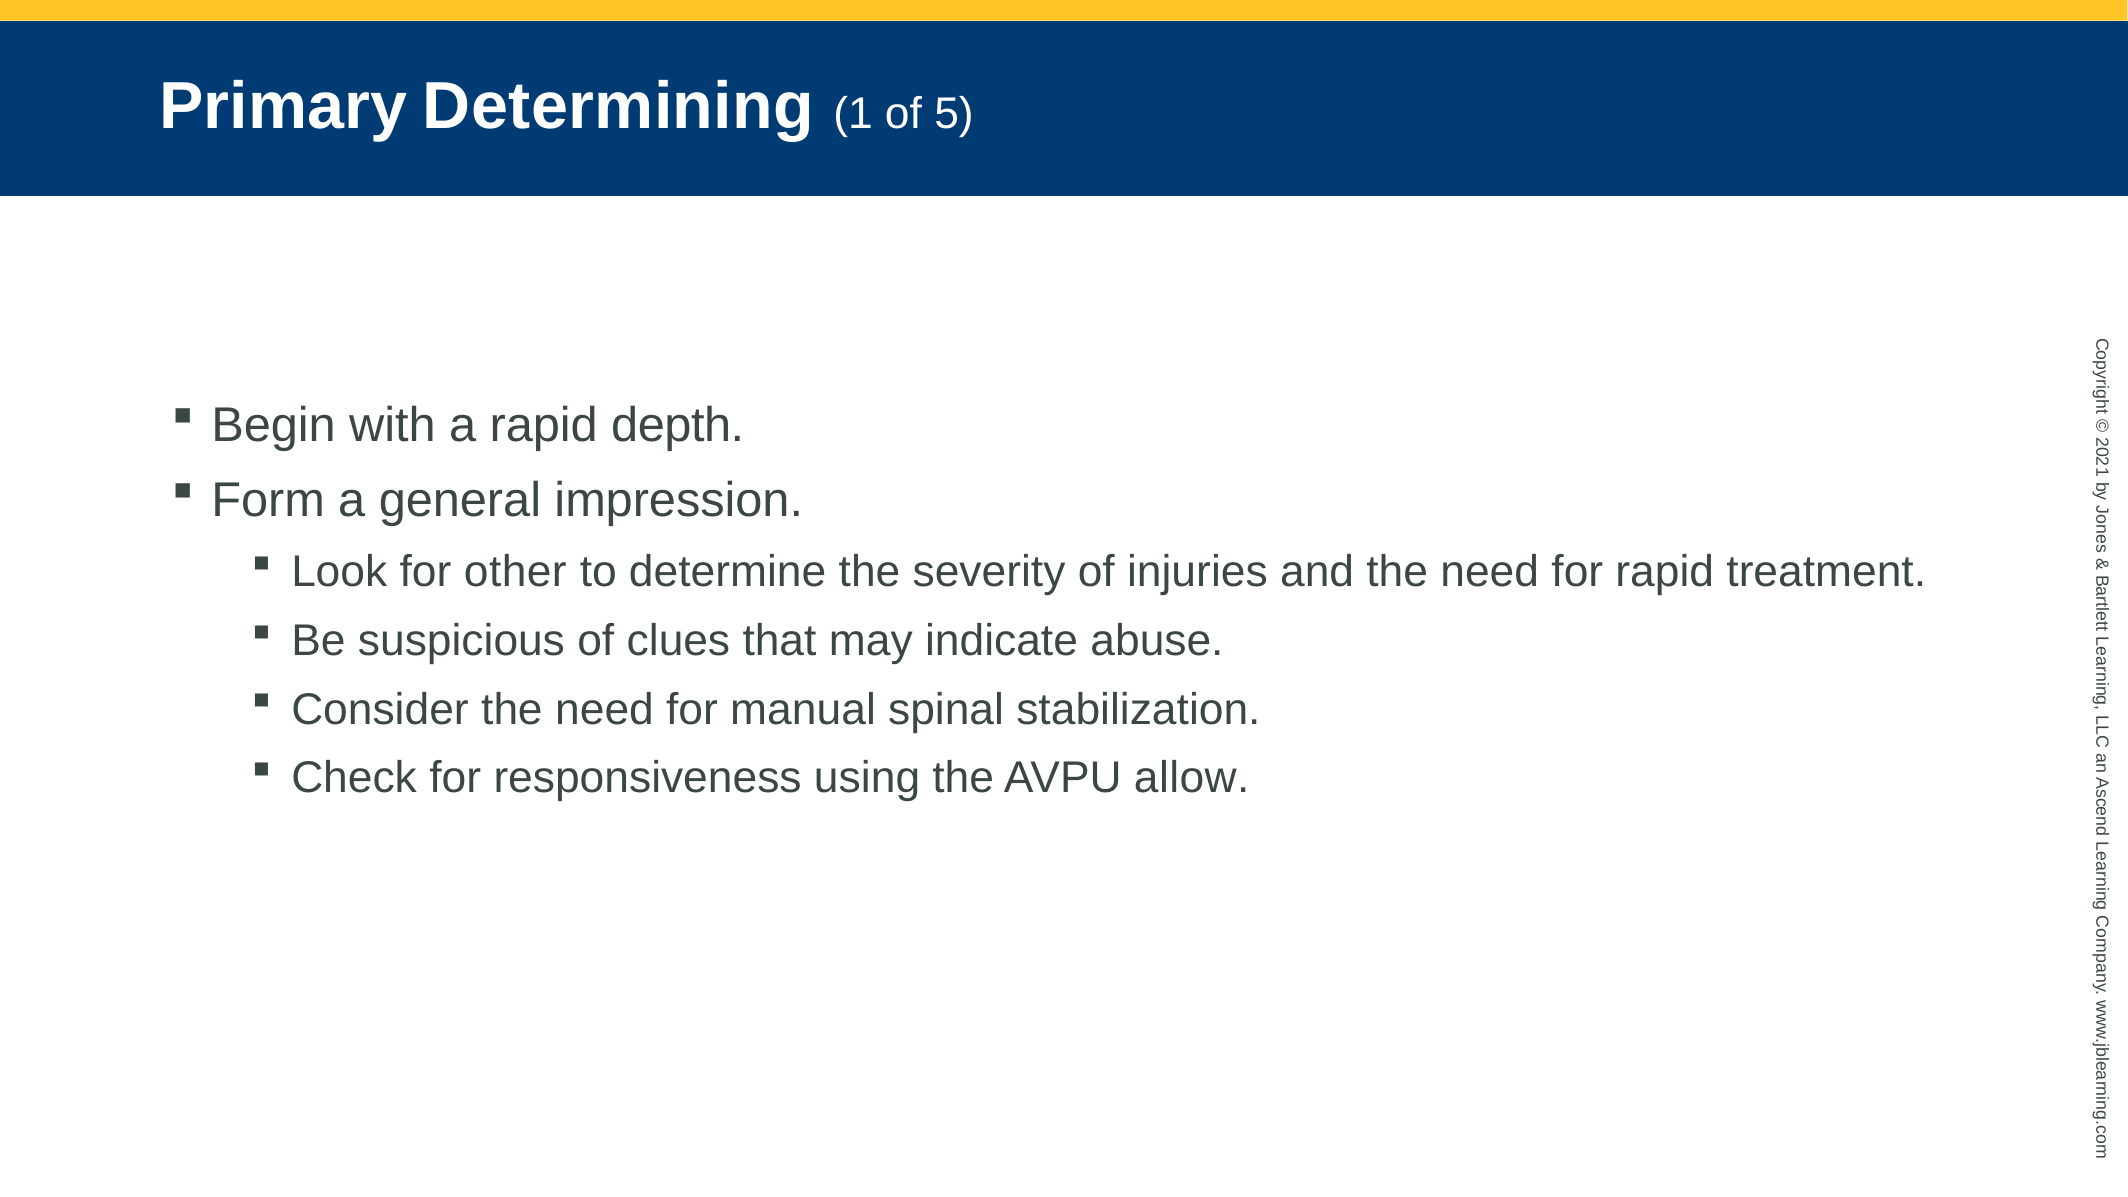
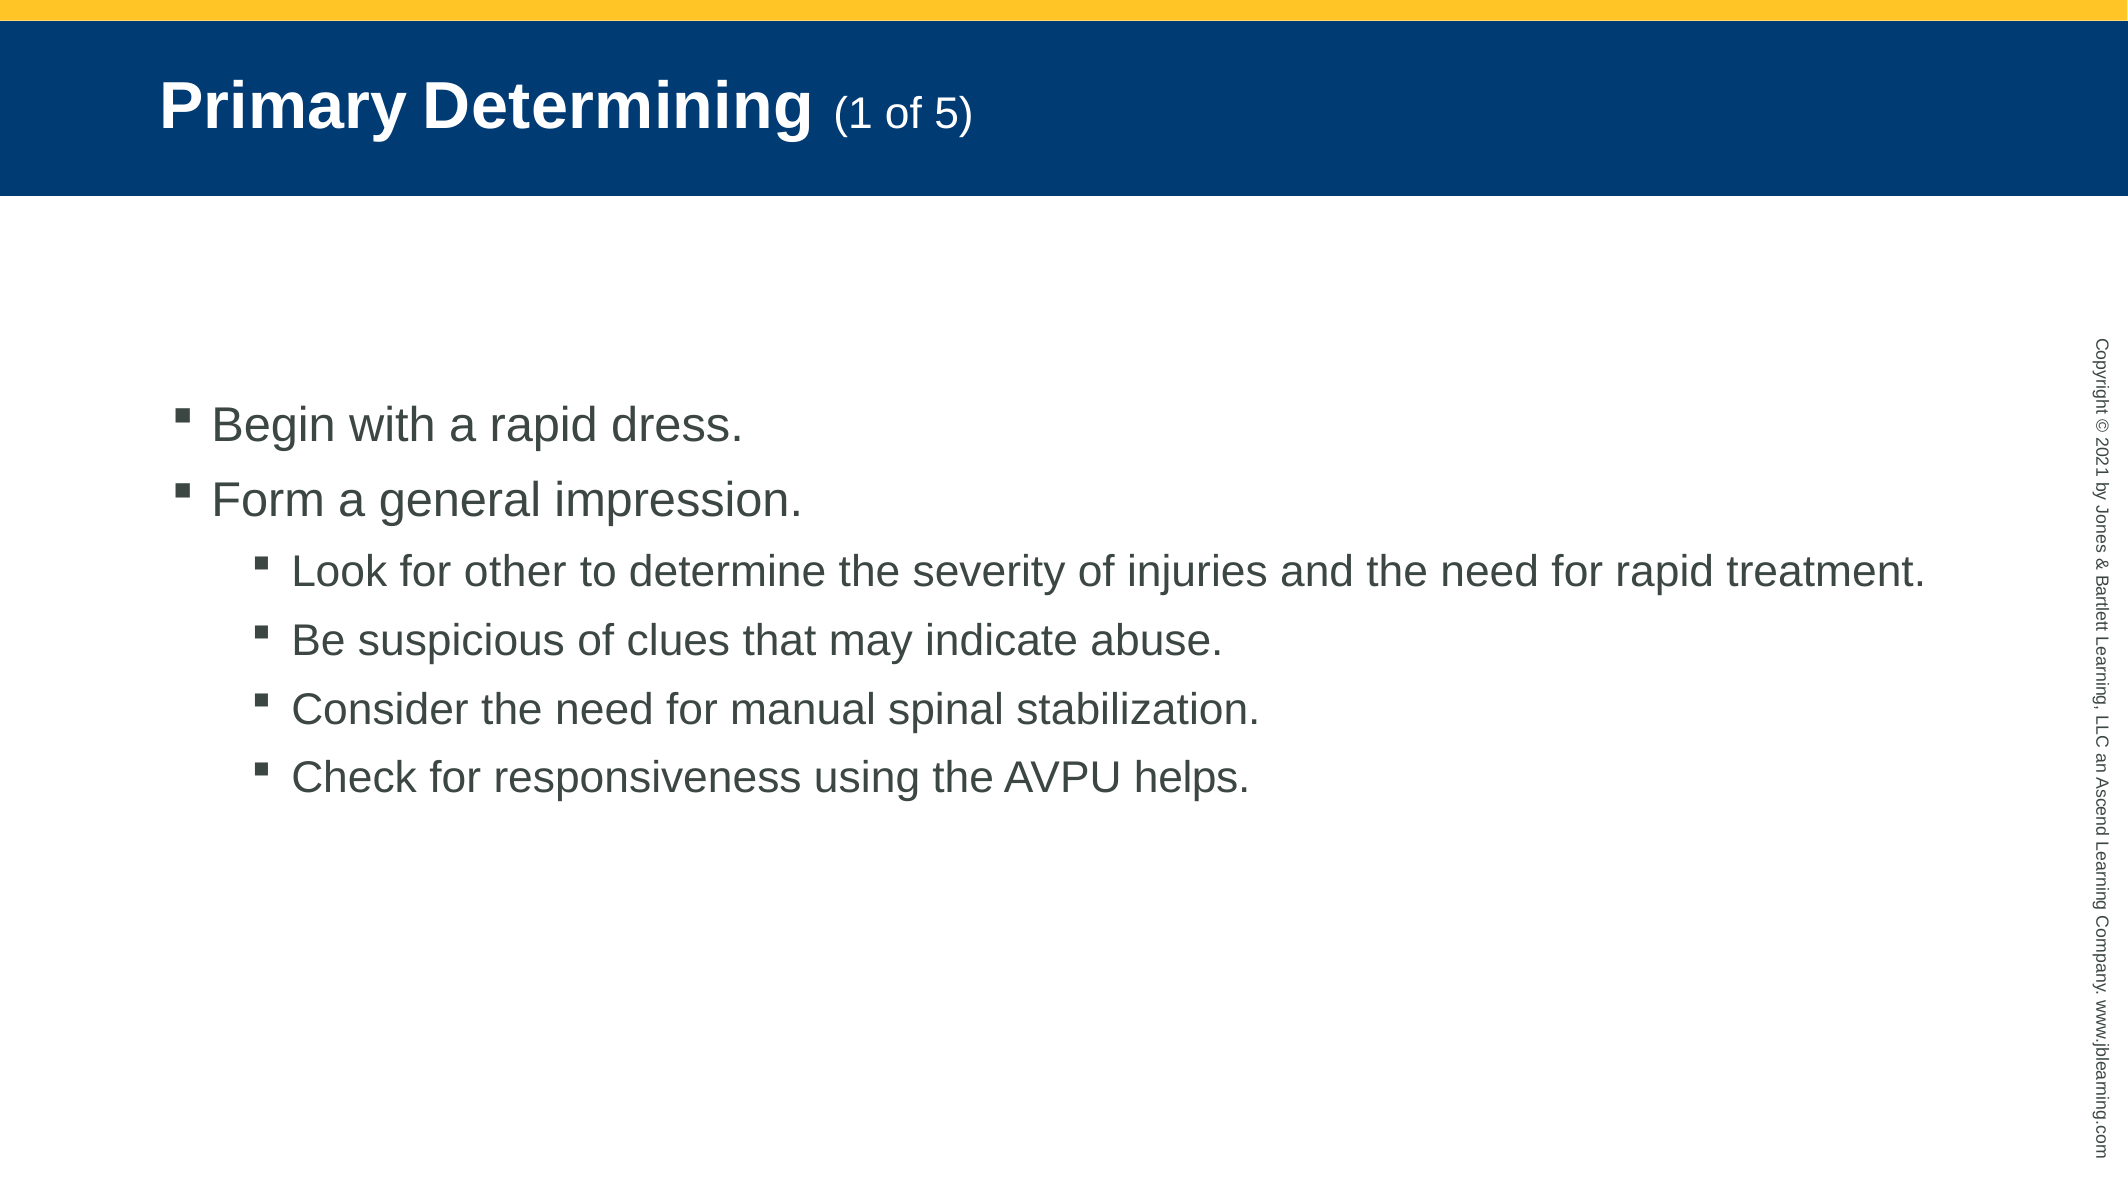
depth: depth -> dress (677, 425)
allow: allow -> helps (1192, 778)
